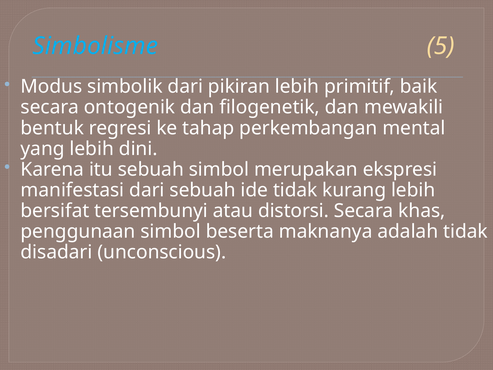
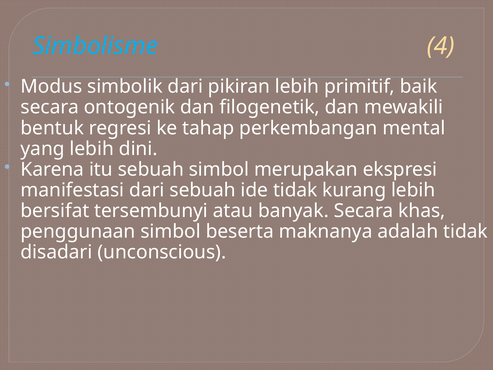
5: 5 -> 4 (441, 46)
distorsi: distorsi -> banyak (293, 211)
